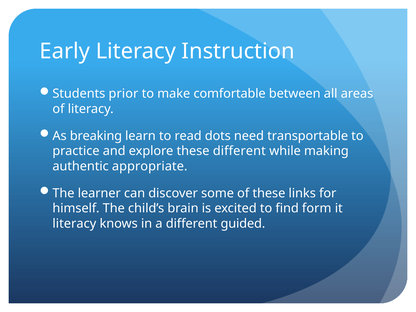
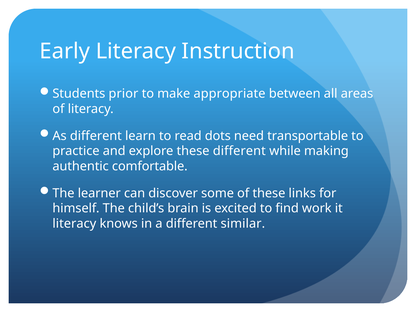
comfortable: comfortable -> appropriate (230, 94)
As breaking: breaking -> different (96, 136)
appropriate: appropriate -> comfortable (150, 166)
form: form -> work (317, 208)
guided: guided -> similar (243, 224)
